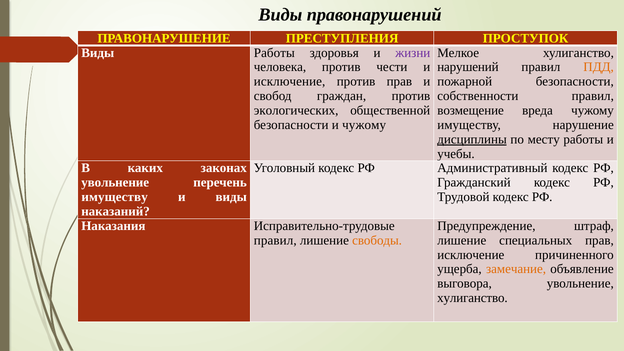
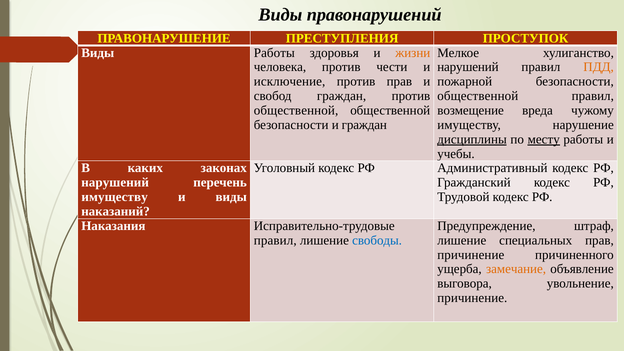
жизни colour: purple -> orange (413, 53)
собственности: собственности -> общественной (478, 96)
экологических: экологических -> общественной (296, 110)
и чужому: чужому -> граждан (364, 125)
месту underline: none -> present (544, 139)
увольнение: увольнение -> нарушений (115, 183)
свободы colour: orange -> blue (377, 240)
исключение: исключение -> причинение (471, 255)
хулиганство: хулиганство -> причинение (472, 298)
